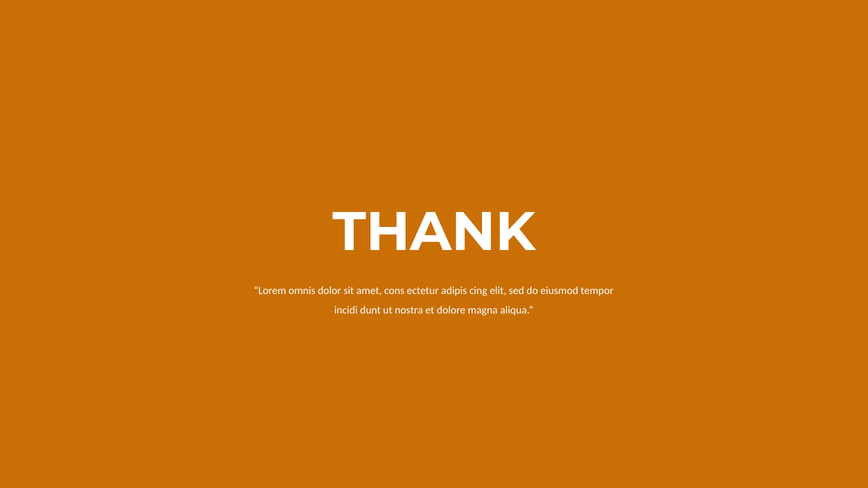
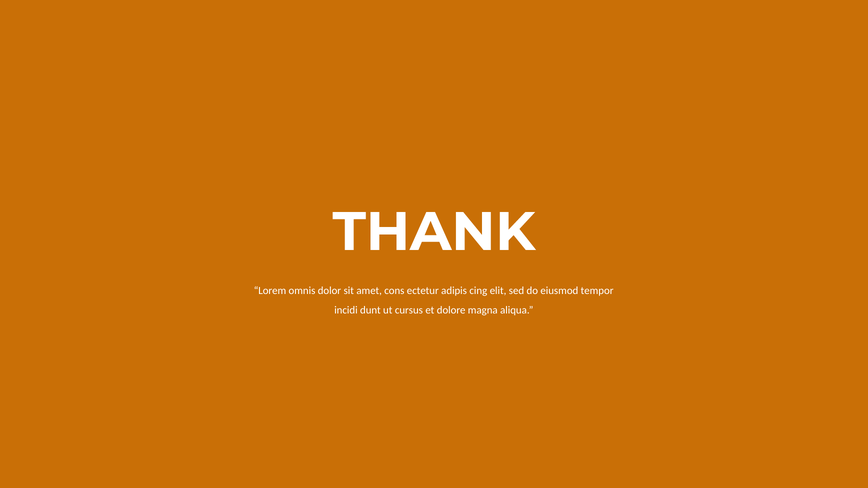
nostra: nostra -> cursus (409, 310)
